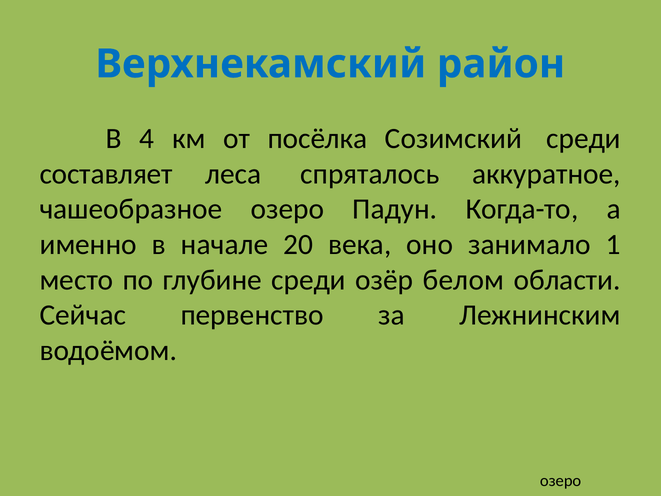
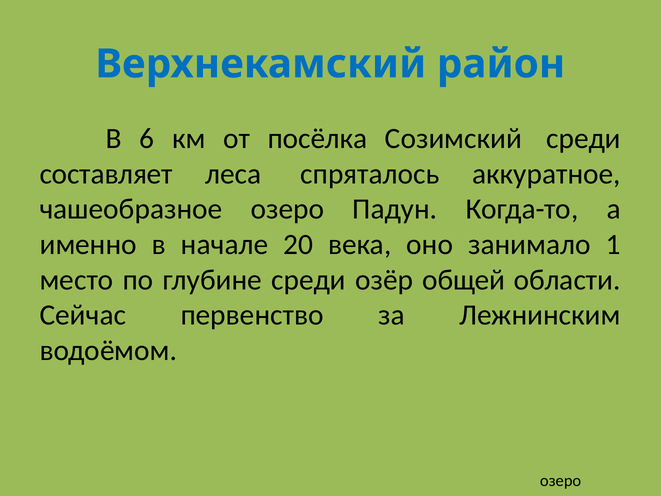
4: 4 -> 6 (147, 139)
белом: белом -> общей (464, 280)
